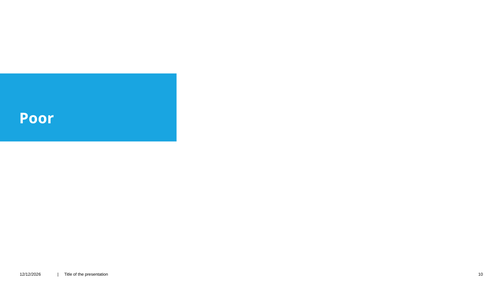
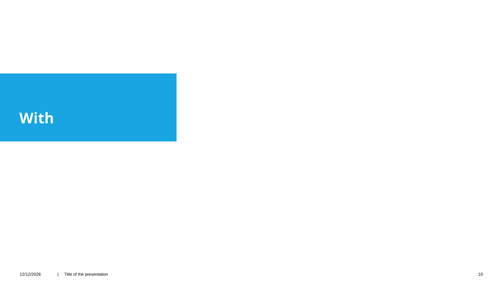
Poor: Poor -> With (37, 118)
